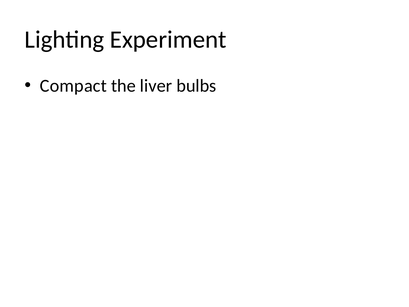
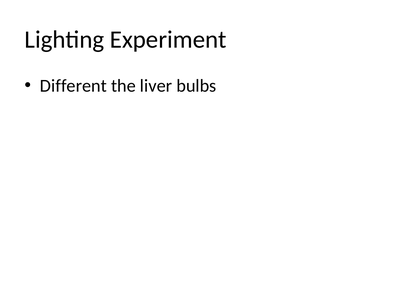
Compact: Compact -> Different (73, 86)
